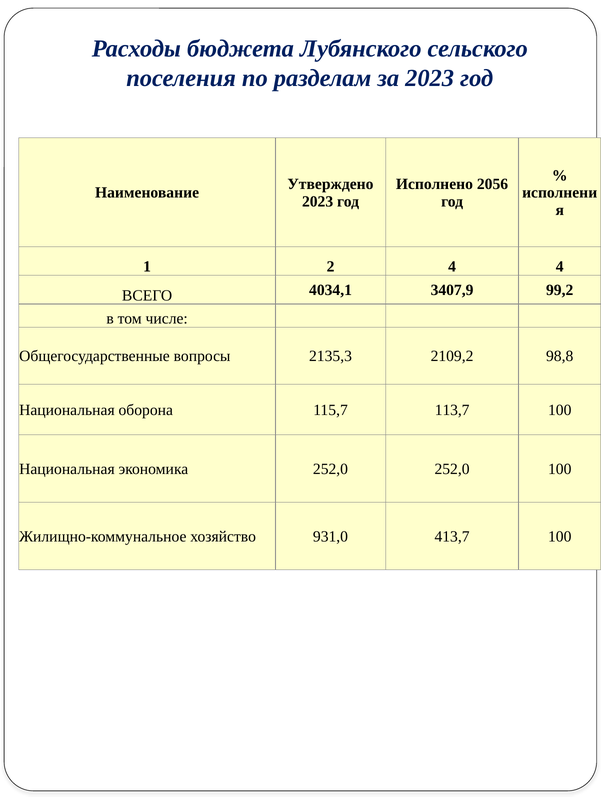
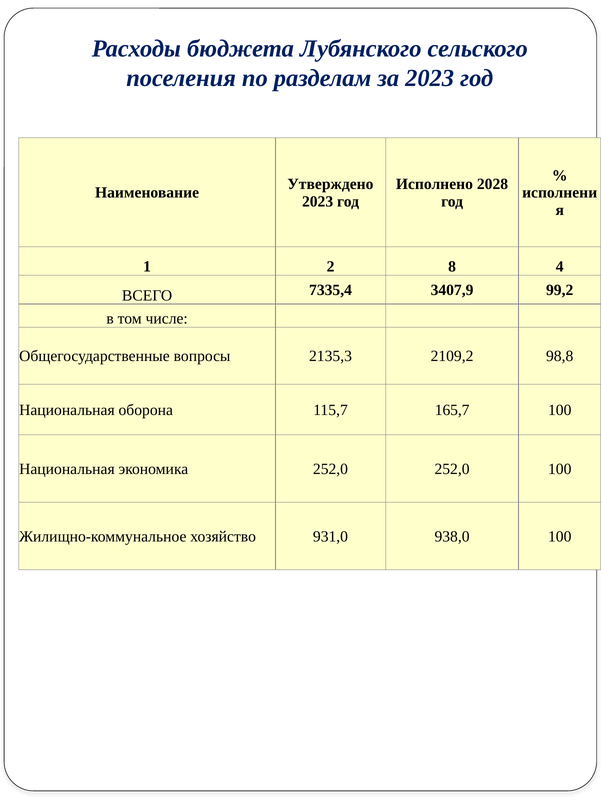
2056: 2056 -> 2028 (493, 184)
2 4: 4 -> 8 (452, 266)
4034,1: 4034,1 -> 7335,4 (331, 290)
113,7: 113,7 -> 165,7 (452, 410)
413,7: 413,7 -> 938,0 (452, 536)
